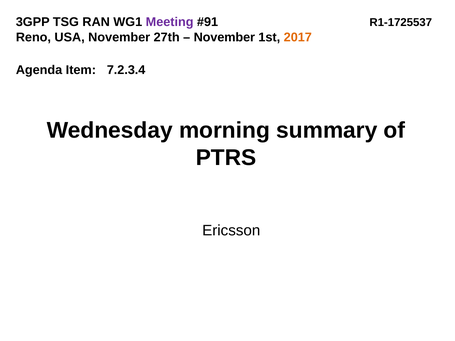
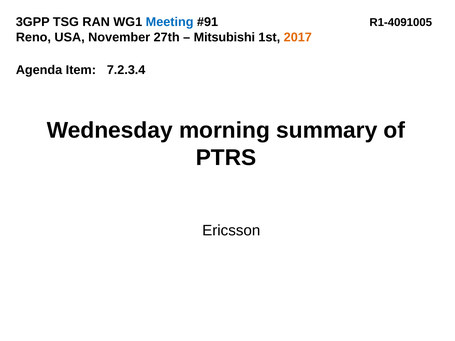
Meeting colour: purple -> blue (170, 22)
R1-1725537: R1-1725537 -> R1-4091005 (401, 22)
November: November -> Mitsubishi (224, 37)
